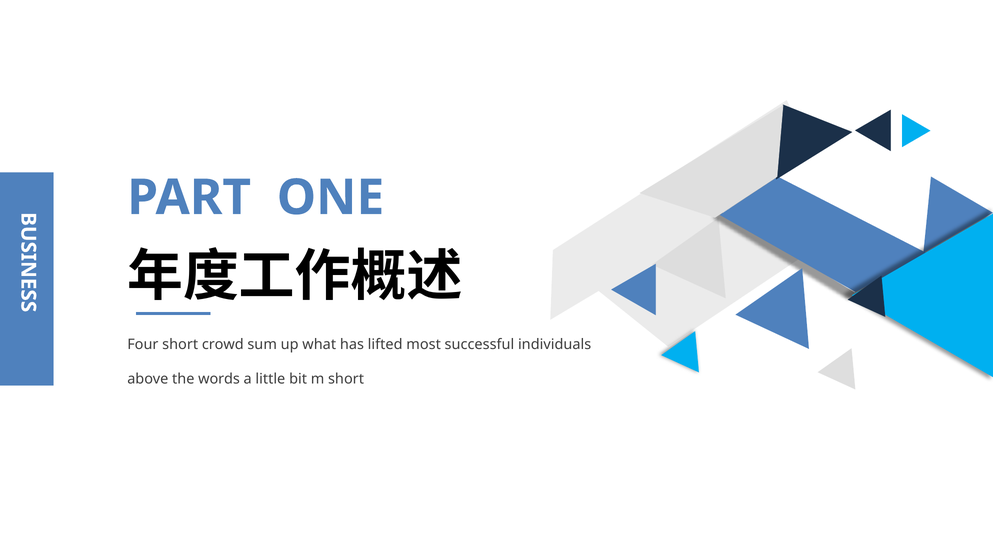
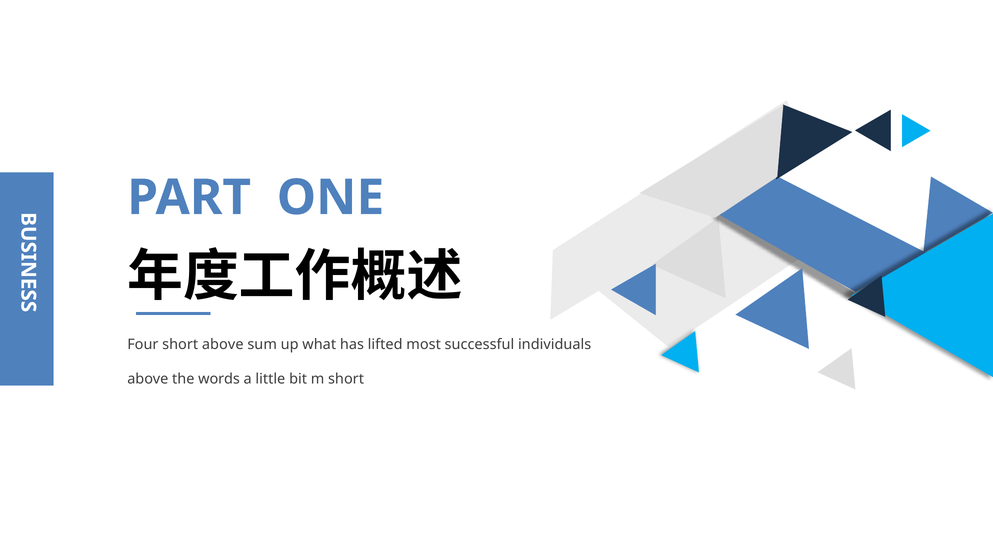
short crowd: crowd -> above (223, 345)
